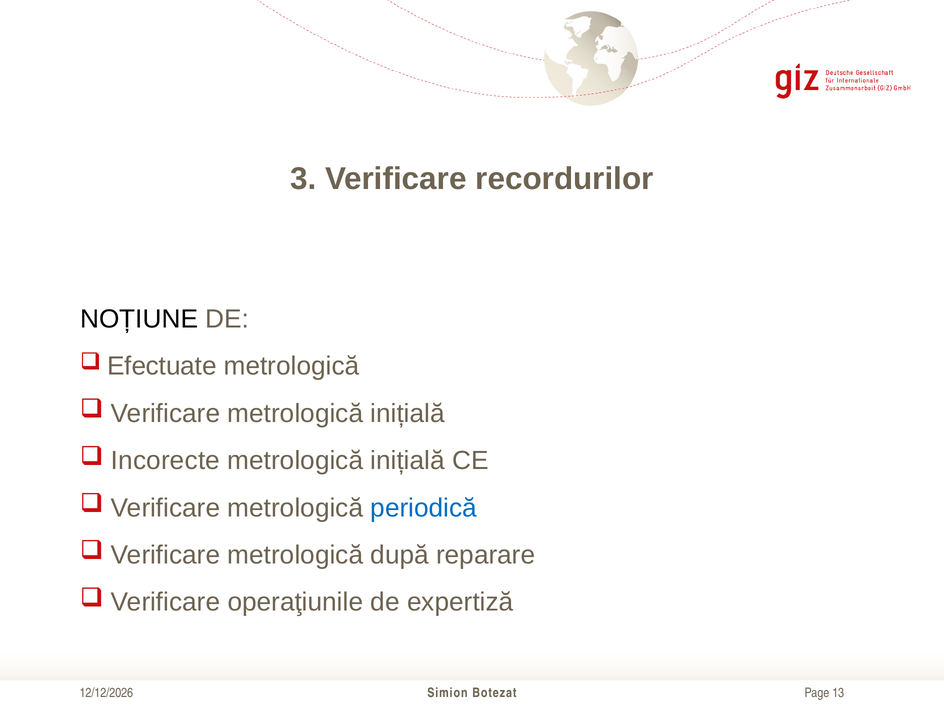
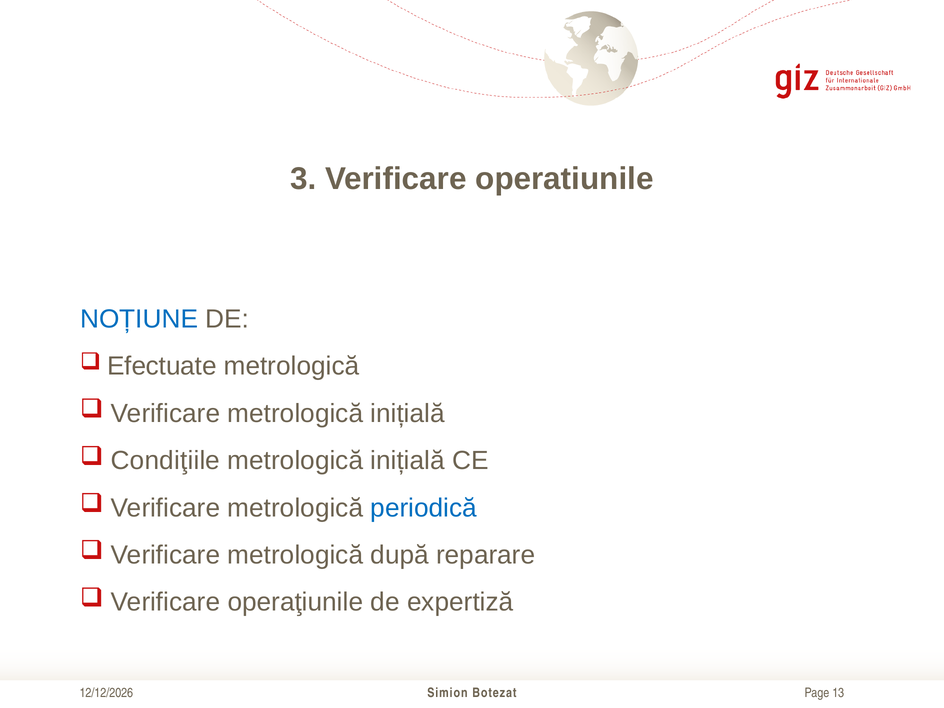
recordurilor: recordurilor -> operatiunile (564, 179)
NOȚIUNE colour: black -> blue (139, 319)
Incorecte: Incorecte -> Condiţiile (165, 461)
